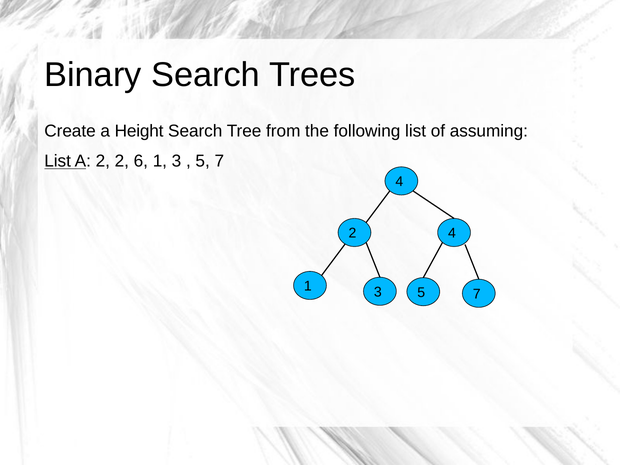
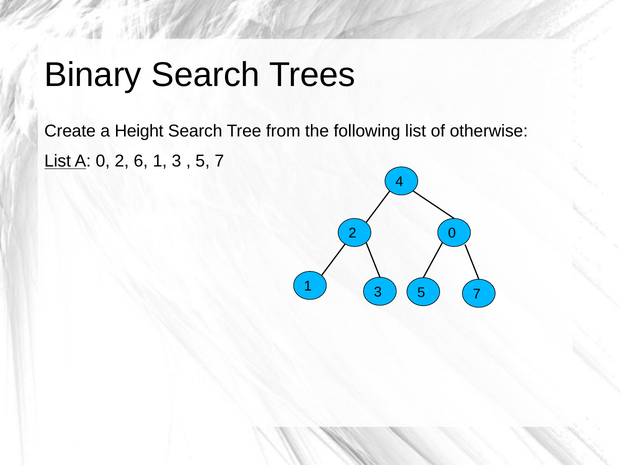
assuming: assuming -> otherwise (489, 131)
A 2: 2 -> 0 (103, 161)
2 4: 4 -> 0 (452, 233)
